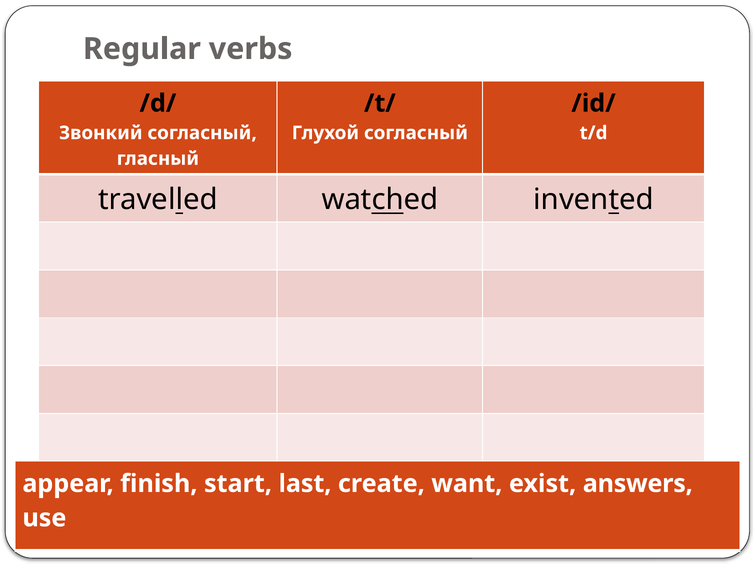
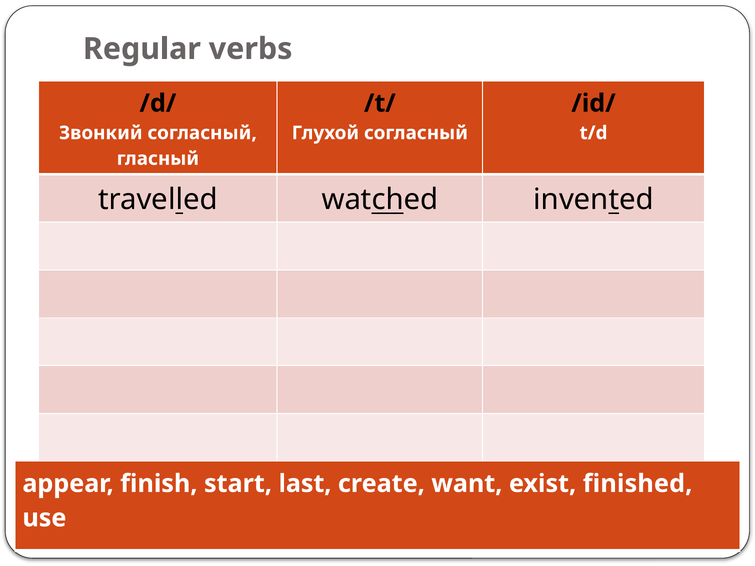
answers: answers -> finished (638, 484)
